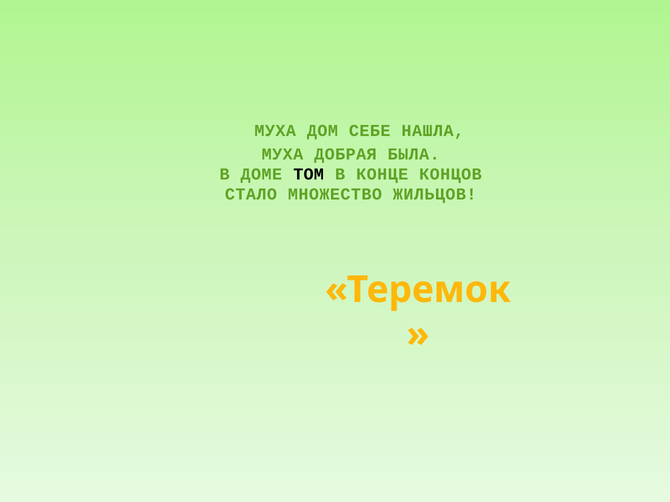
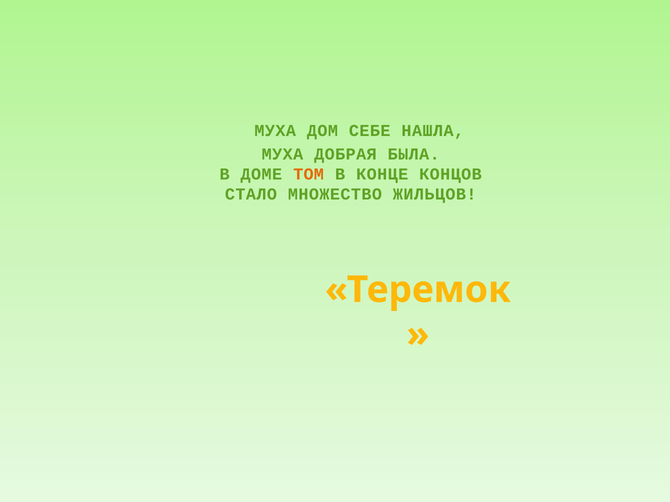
ТОМ colour: black -> orange (309, 174)
